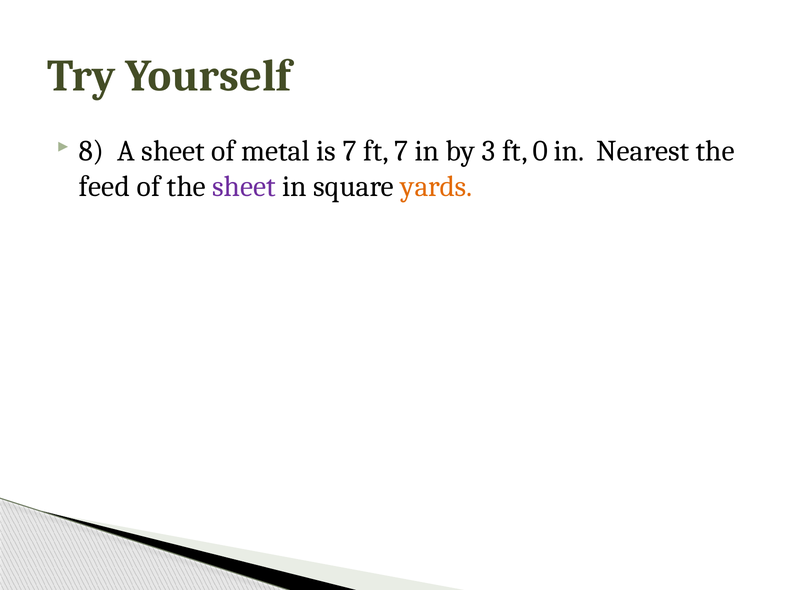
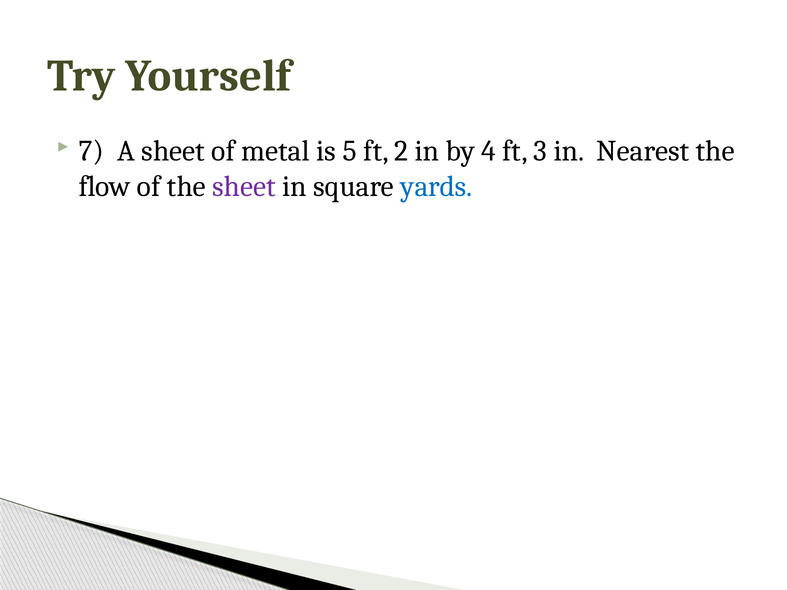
8: 8 -> 7 (91, 151)
is 7: 7 -> 5 (350, 151)
ft 7: 7 -> 2 (401, 151)
3: 3 -> 4 (489, 151)
0: 0 -> 3 (540, 151)
feed: feed -> flow (105, 187)
yards colour: orange -> blue (436, 187)
